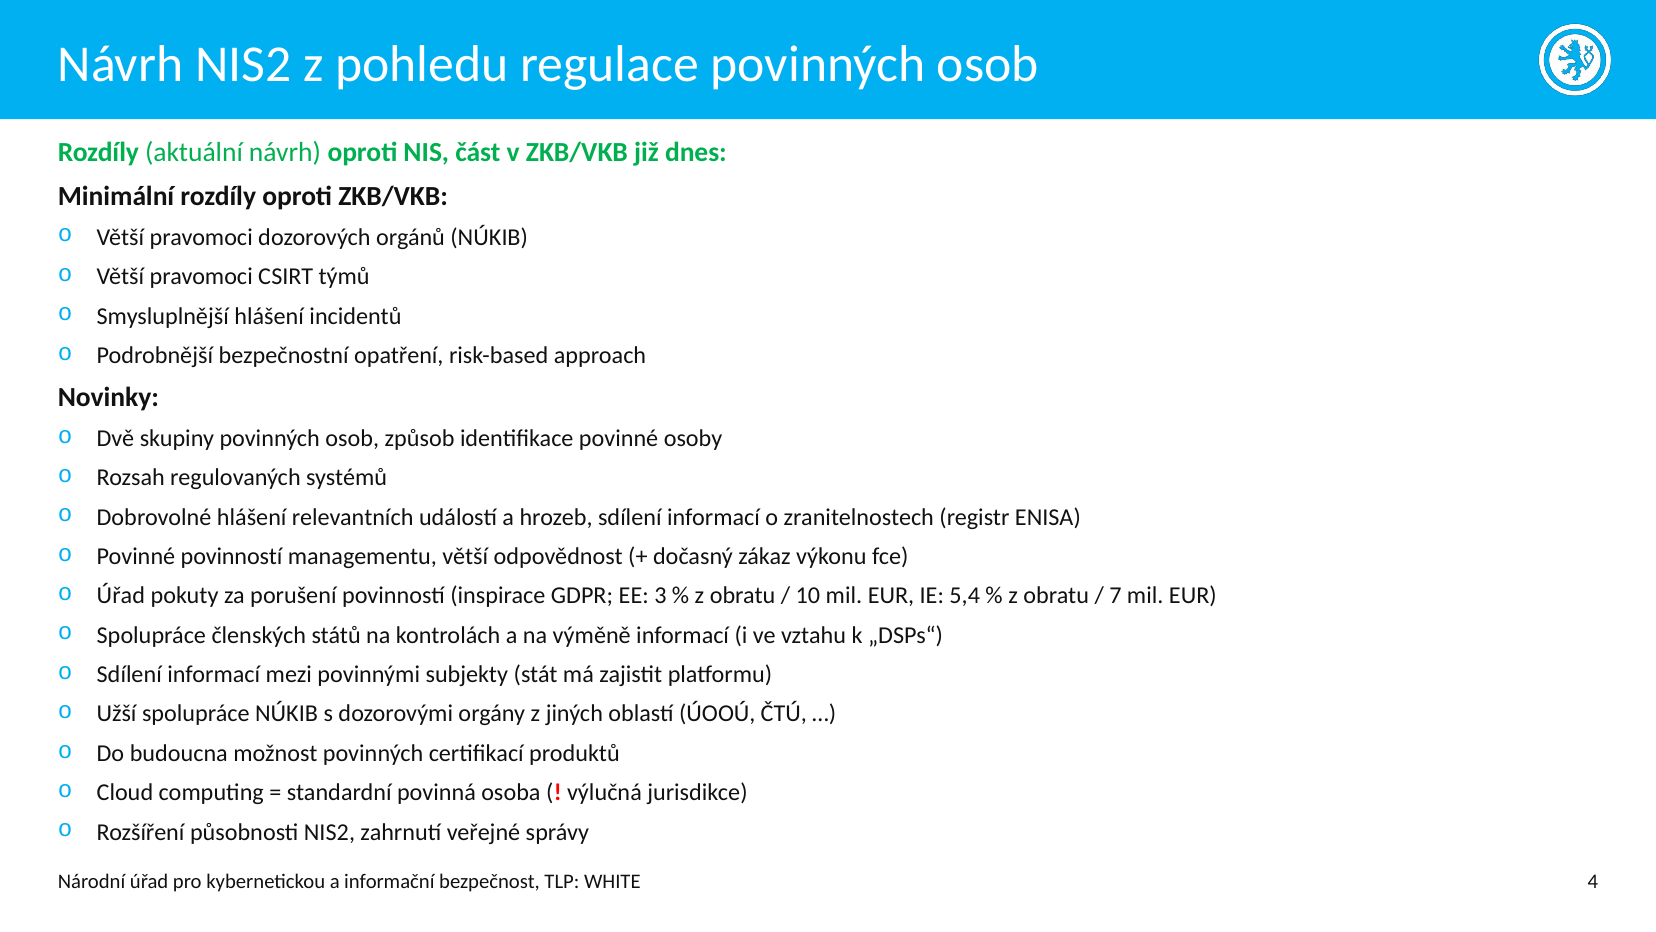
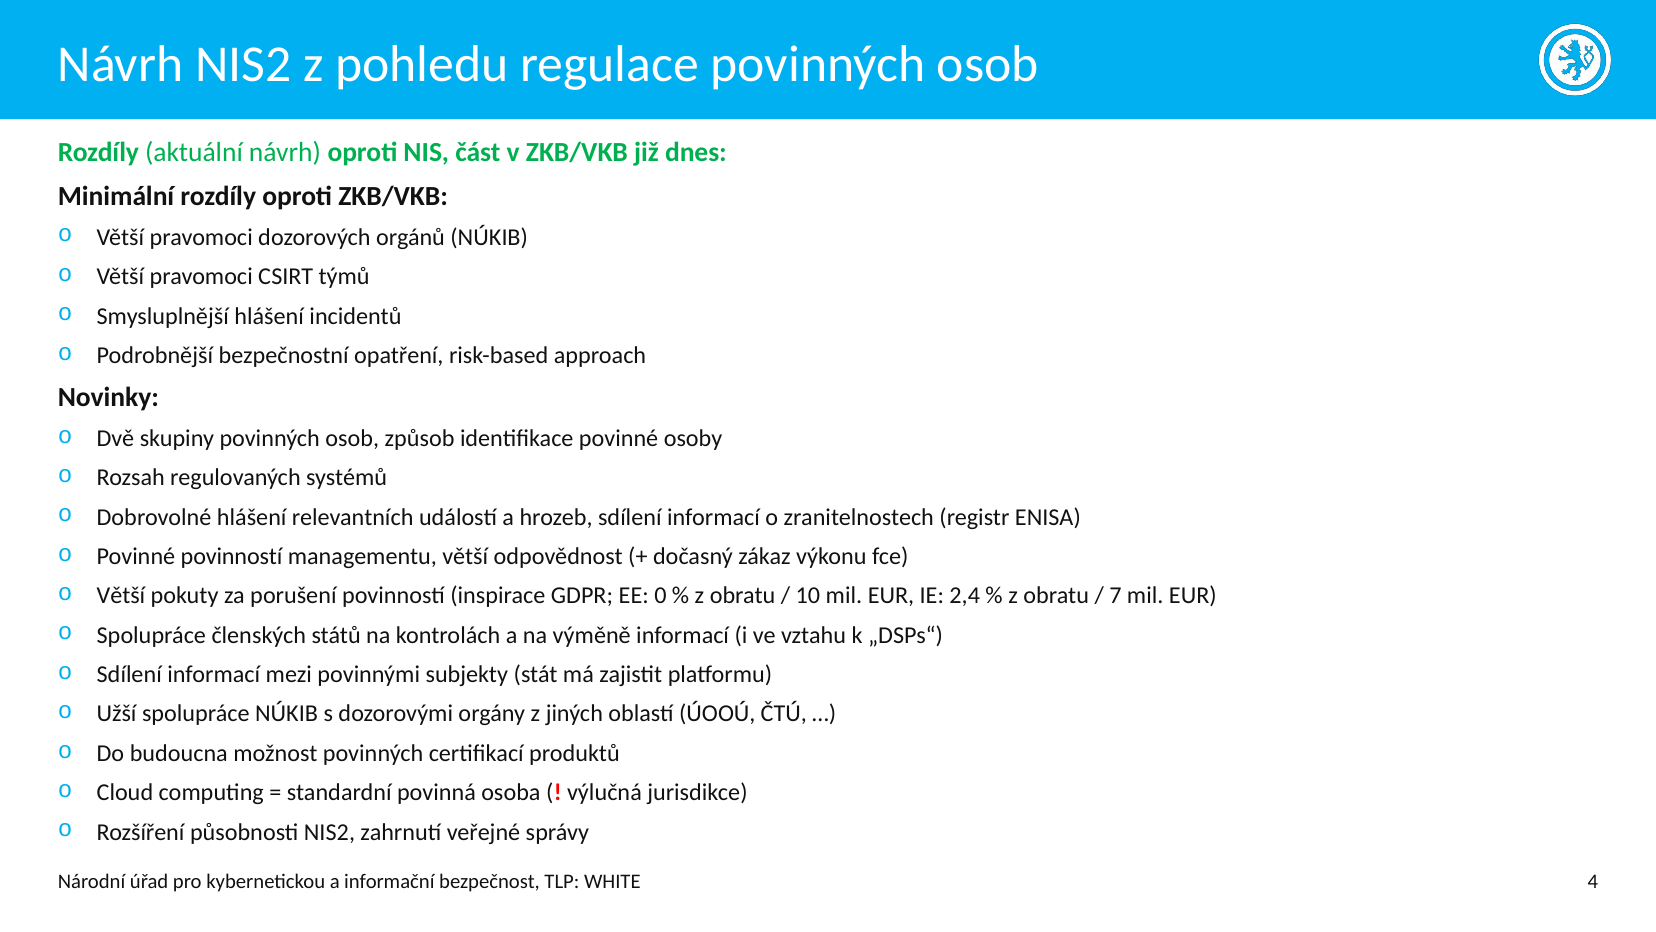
Úřad: Úřad -> Větší (121, 596)
3: 3 -> 0 (660, 596)
5,4: 5,4 -> 2,4 (965, 596)
